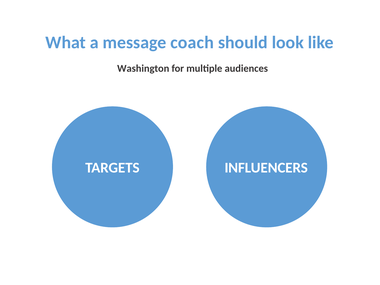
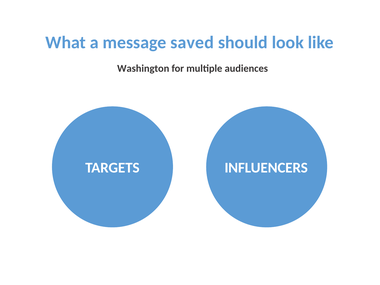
coach: coach -> saved (192, 43)
